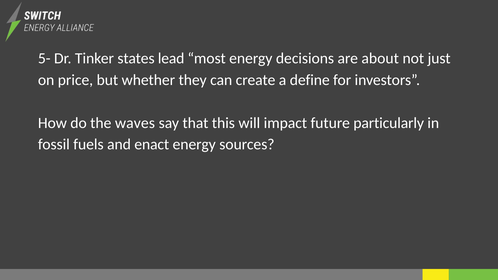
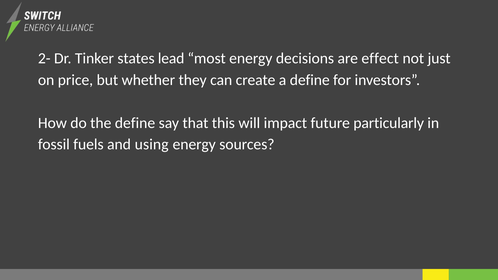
5-: 5- -> 2- (44, 59)
about: about -> effect (380, 59)
the waves: waves -> define (135, 123)
enact: enact -> using (152, 144)
